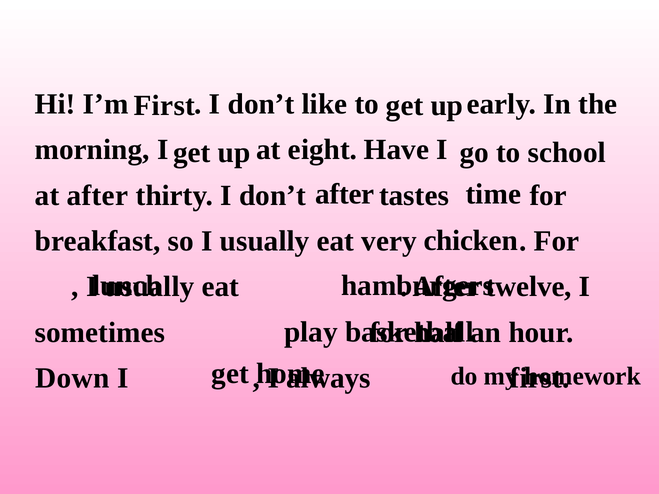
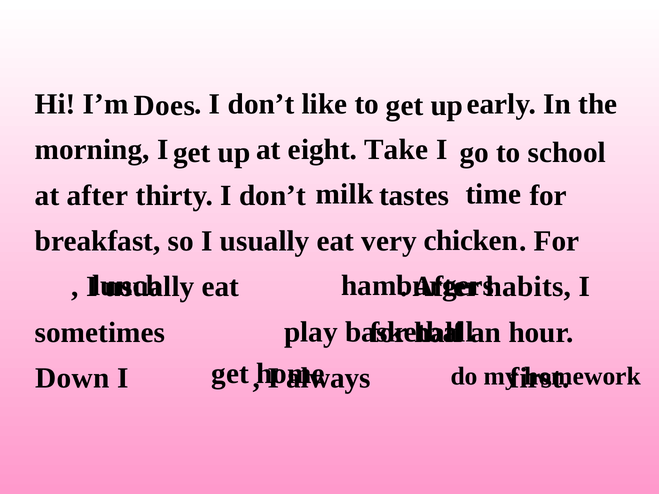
First: First -> Does (164, 105)
Have: Have -> Take (396, 150)
after: after -> milk (344, 194)
twelve: twelve -> habits (529, 287)
